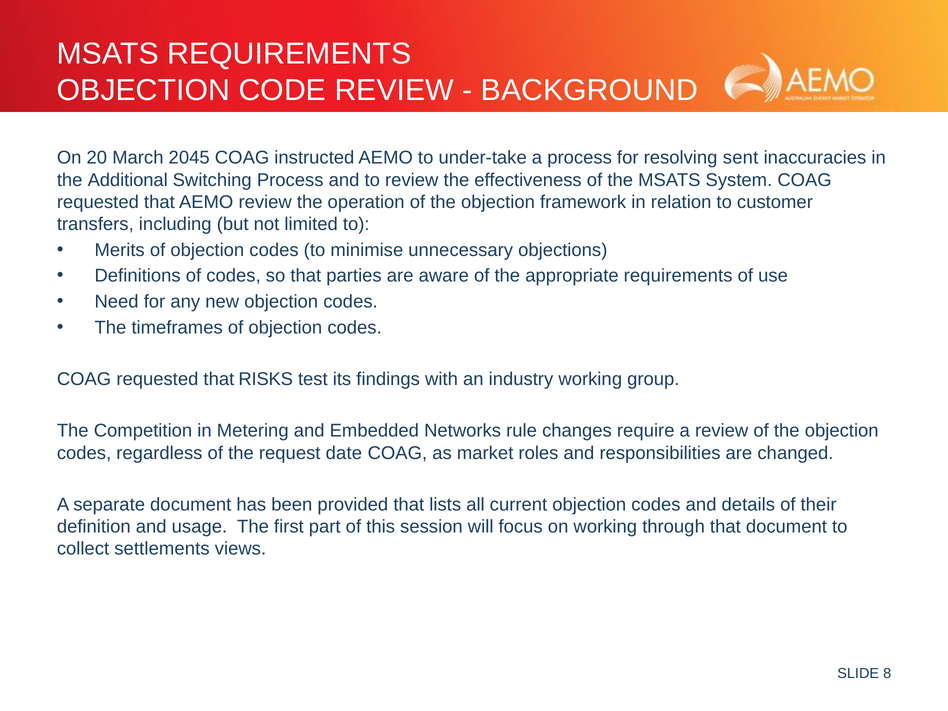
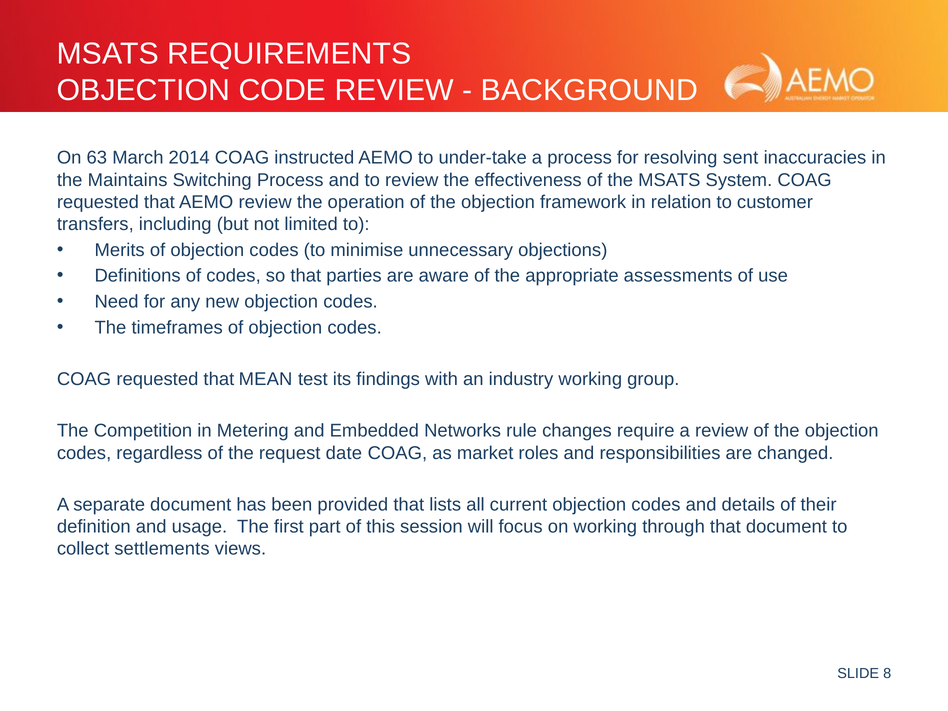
20: 20 -> 63 (97, 158)
2045: 2045 -> 2014 (189, 158)
Additional: Additional -> Maintains (128, 180)
appropriate requirements: requirements -> assessments (678, 276)
RISKS: RISKS -> MEAN (266, 379)
